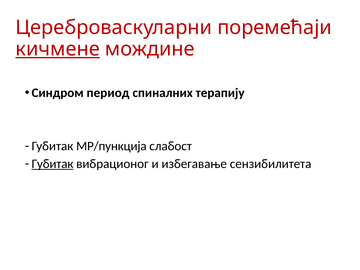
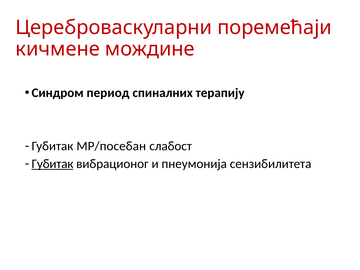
кичмене underline: present -> none (58, 49)
МР/пункција: МР/пункција -> МР/посебан (111, 146)
избегавање: избегавање -> пнеумонија (194, 164)
